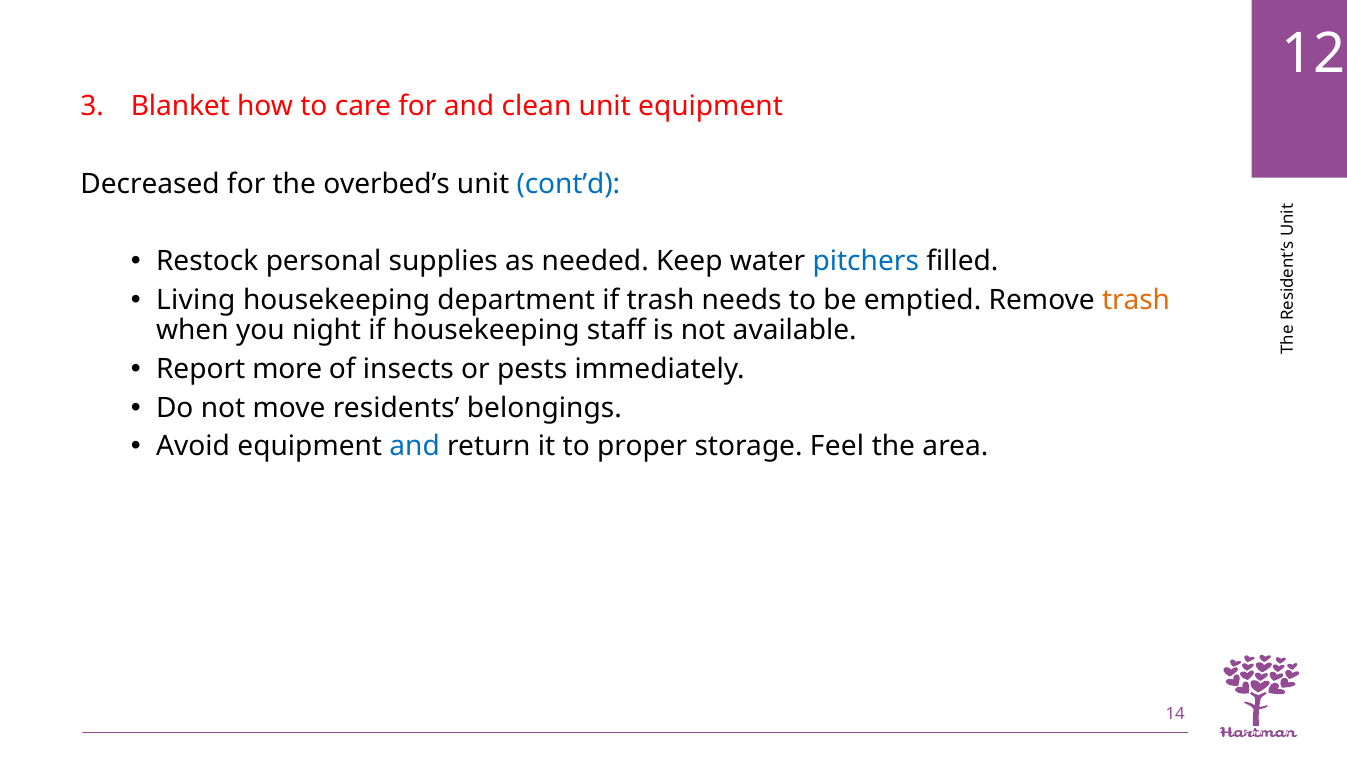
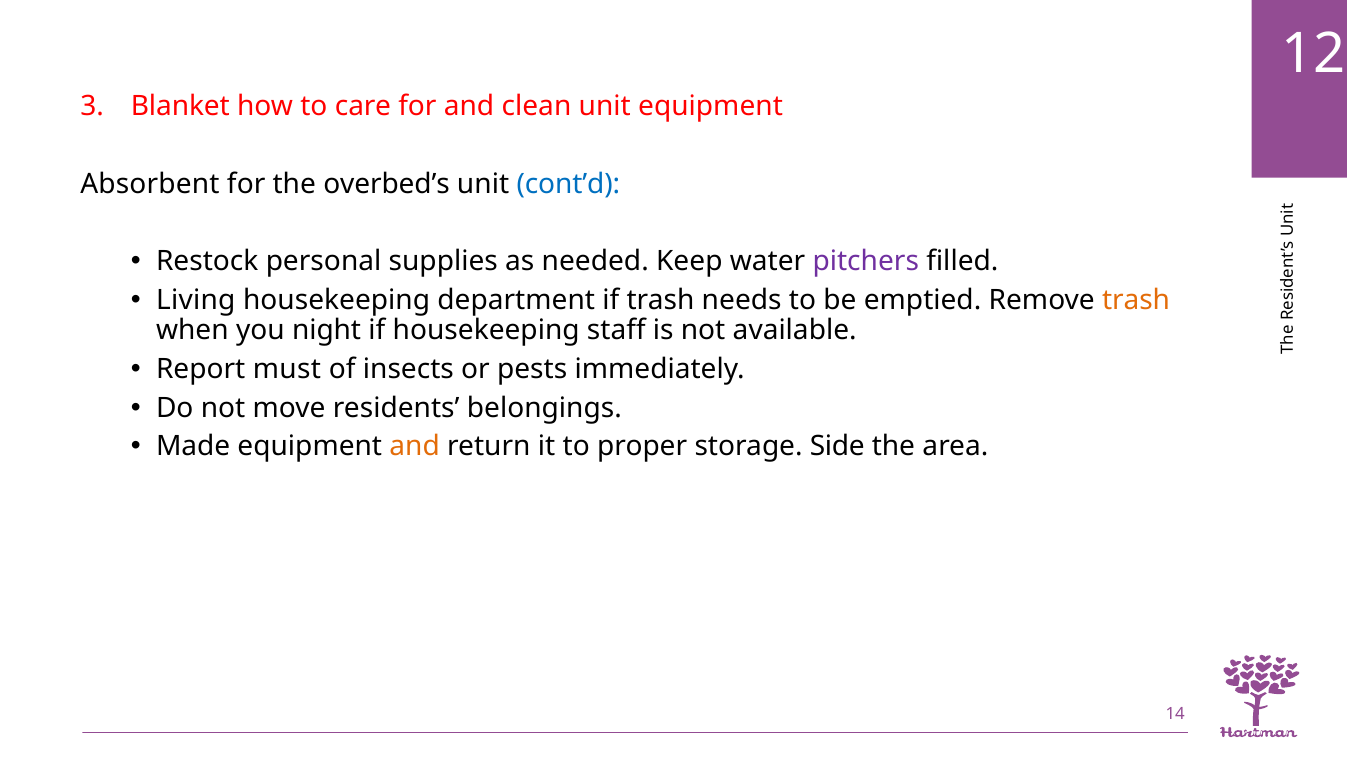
Decreased: Decreased -> Absorbent (150, 184)
pitchers colour: blue -> purple (866, 261)
more: more -> must (287, 369)
Avoid: Avoid -> Made (193, 446)
and colour: blue -> orange (415, 446)
Feel: Feel -> Side (837, 446)
